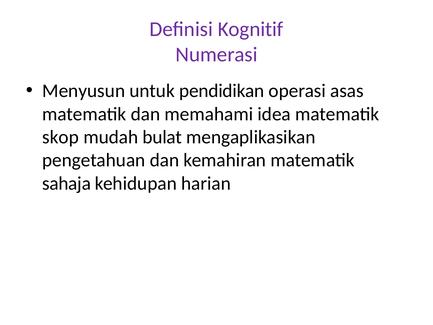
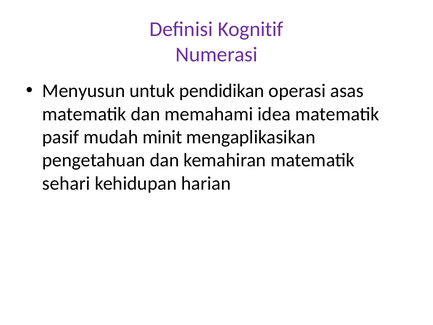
skop: skop -> pasif (61, 137)
bulat: bulat -> minit (162, 137)
sahaja: sahaja -> sehari (66, 183)
